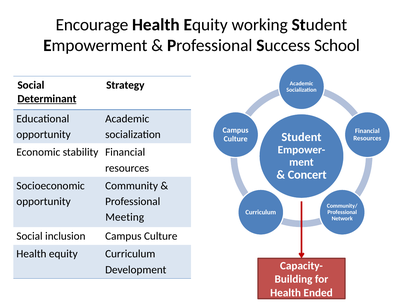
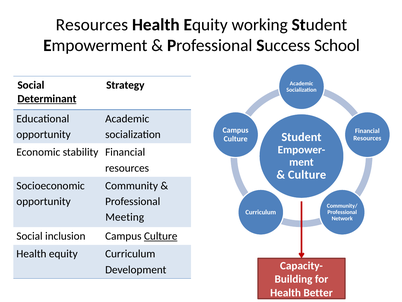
Encourage: Encourage -> Resources (92, 25)
Concert: Concert -> Culture (307, 174)
Culture underline: none -> present (161, 236)
Ended: Ended -> Better (318, 292)
